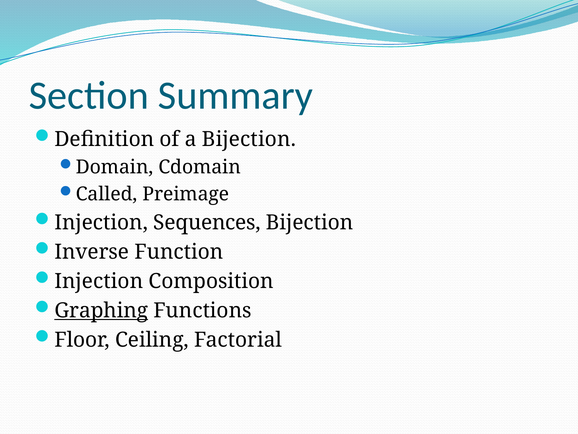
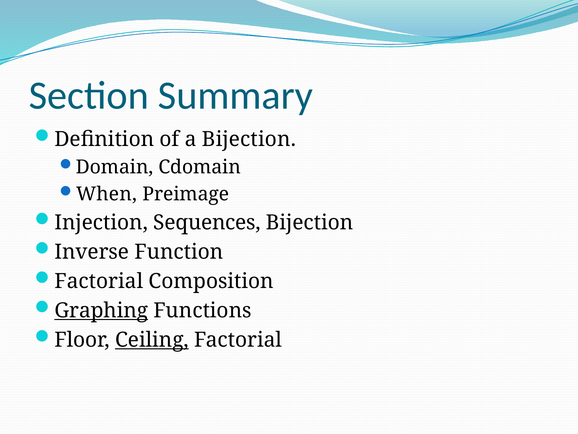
Called: Called -> When (106, 194)
Injection: Injection -> Factorial (99, 281)
Ceiling underline: none -> present (152, 339)
